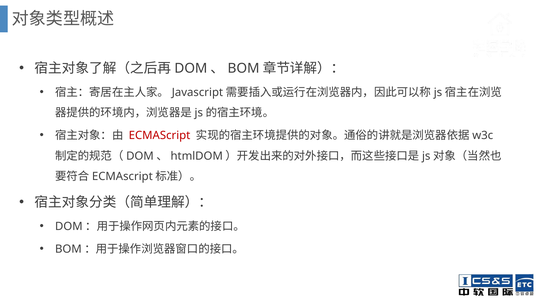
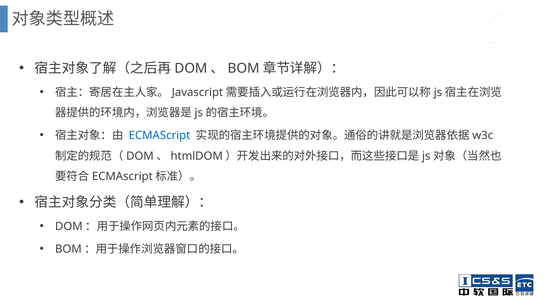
ECMAScript colour: red -> blue (160, 136)
